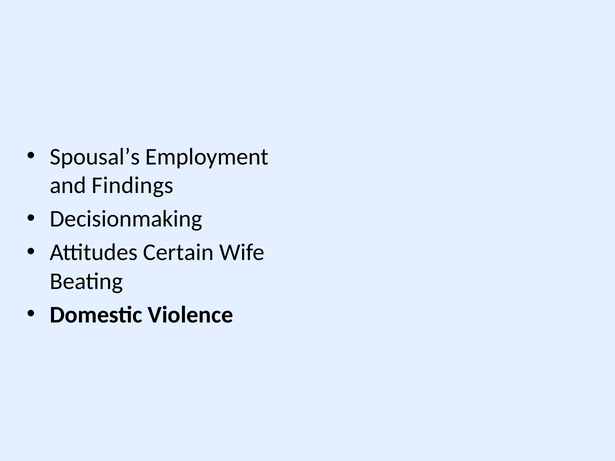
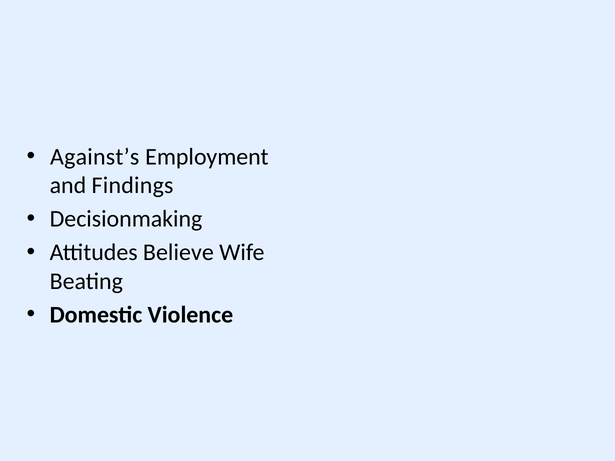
Spousal’s: Spousal’s -> Against’s (95, 157)
Certain: Certain -> Believe (178, 253)
